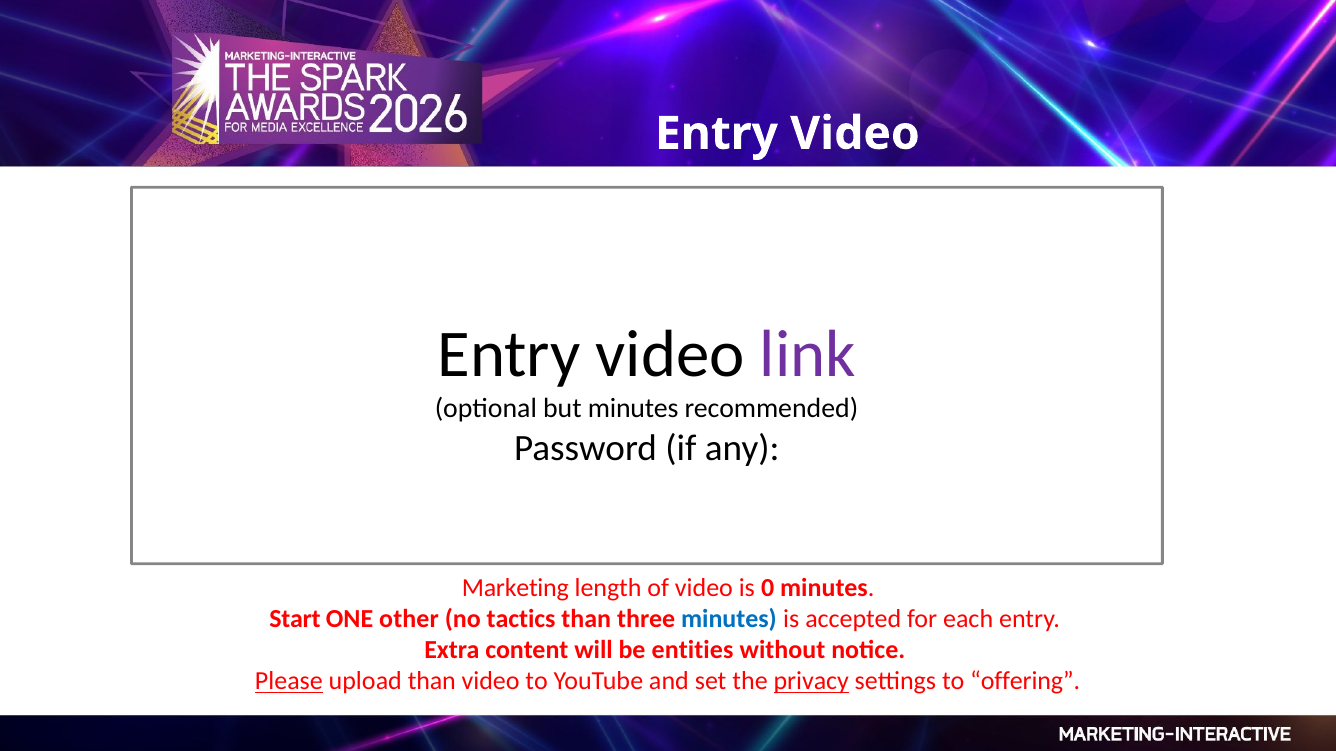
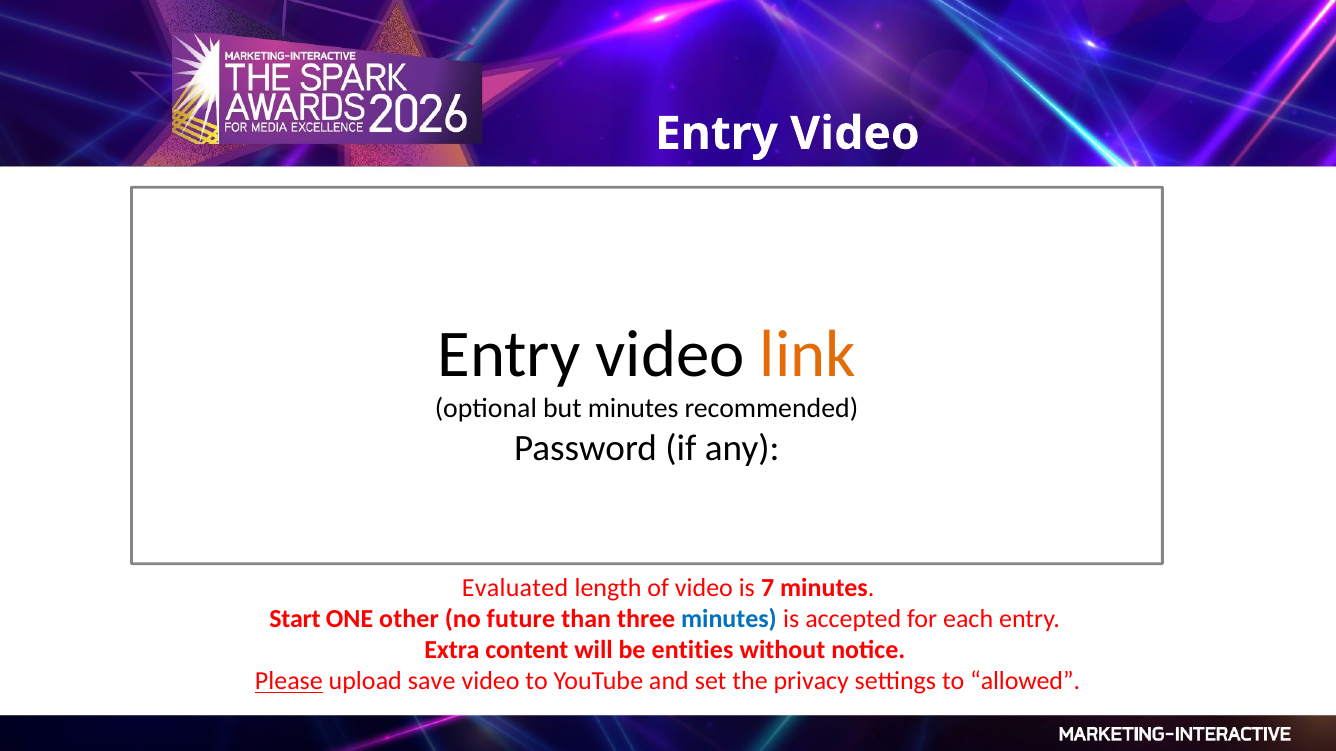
link colour: purple -> orange (808, 355)
Marketing: Marketing -> Evaluated (515, 588)
0: 0 -> 7 (768, 588)
tactics: tactics -> future (521, 619)
upload than: than -> save (432, 682)
privacy underline: present -> none (811, 682)
offering: offering -> allowed (1025, 682)
